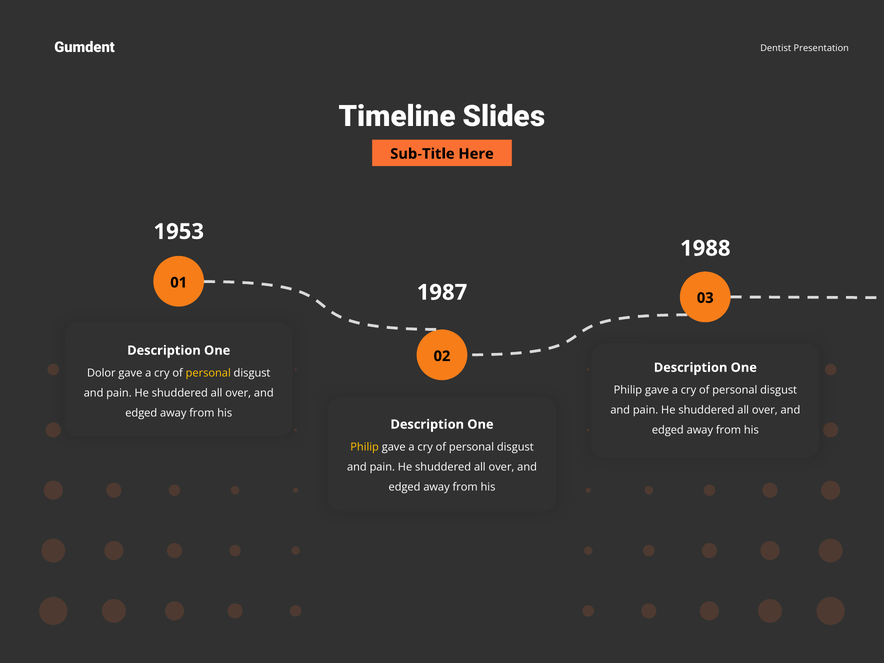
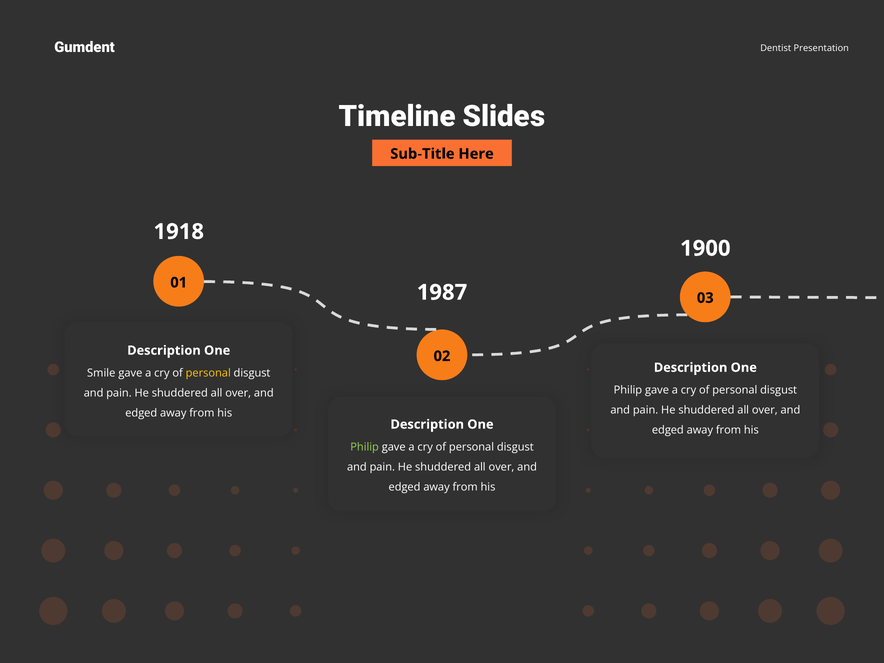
1953: 1953 -> 1918 (179, 232)
1988: 1988 -> 1900 (705, 248)
Dolor: Dolor -> Smile (101, 373)
Philip colour: yellow -> light green (365, 447)
